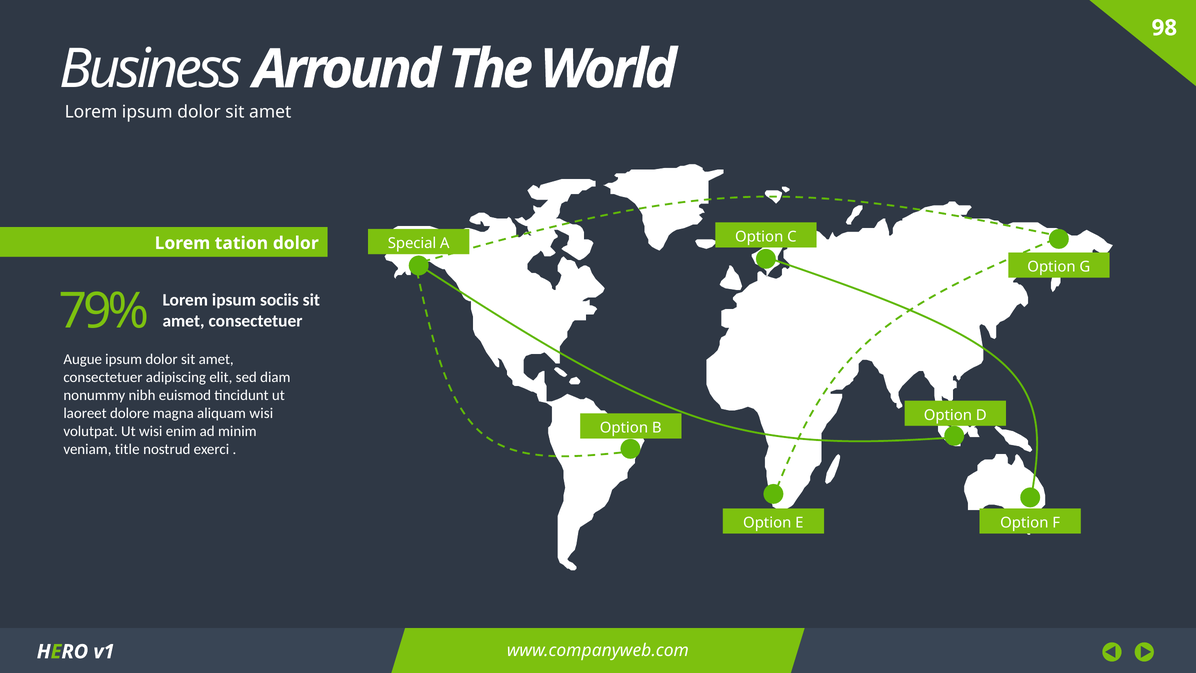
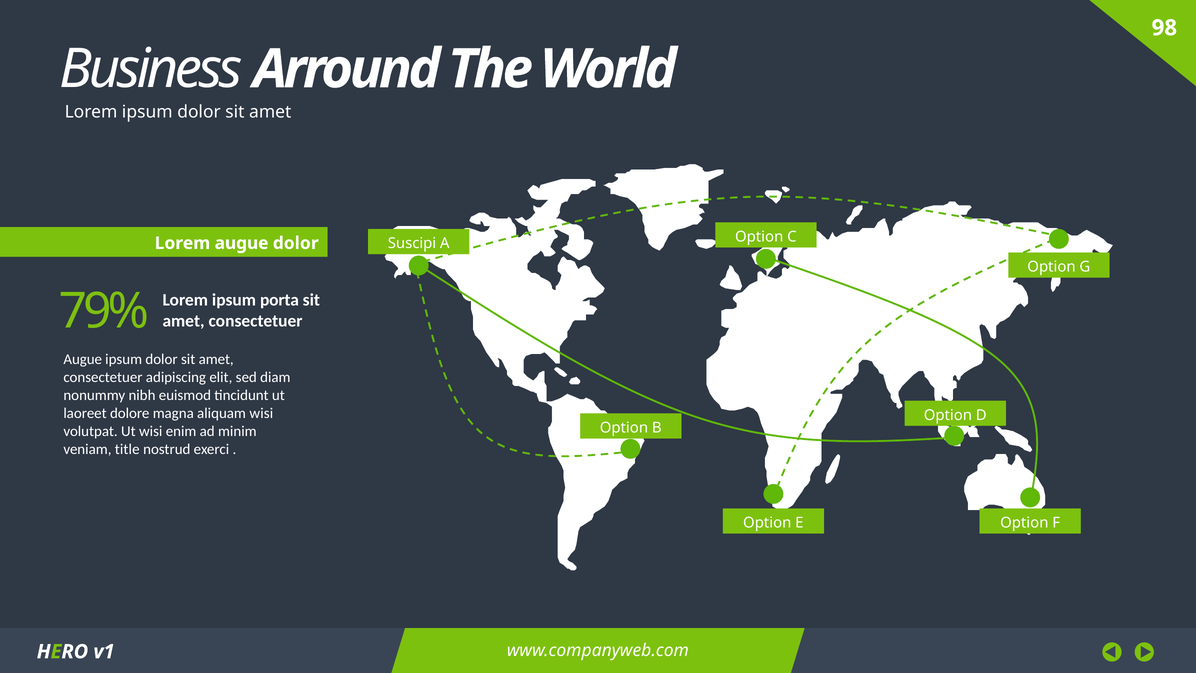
Special: Special -> Suscipi (412, 243)
Lorem tation: tation -> augue (242, 243)
sociis: sociis -> porta (279, 300)
